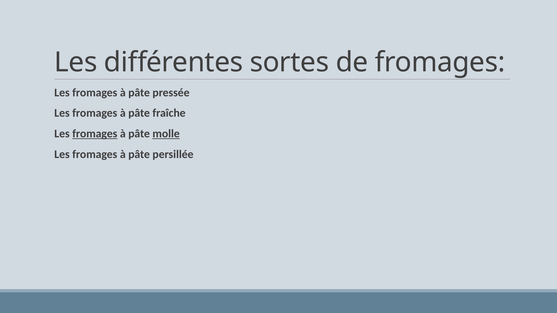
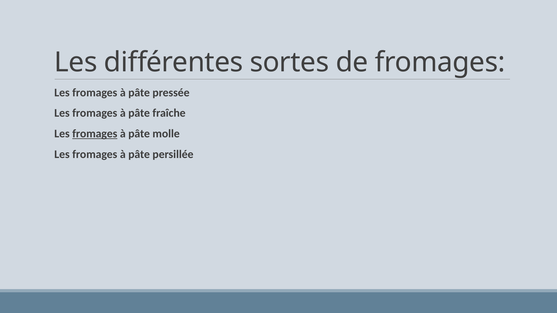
molle underline: present -> none (166, 134)
